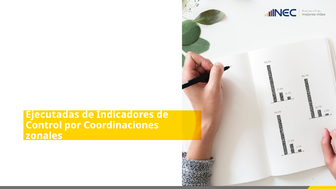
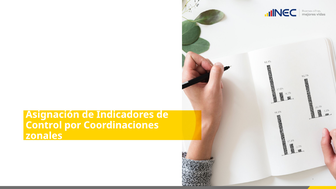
Ejecutadas: Ejecutadas -> Asignación (52, 115)
